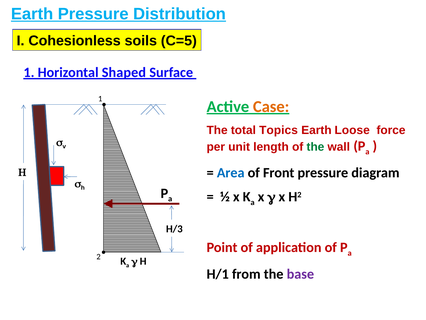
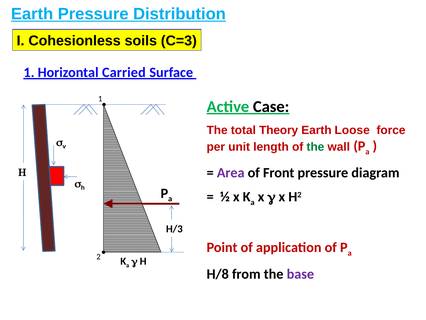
C=5: C=5 -> C=3 (179, 41)
Shaped: Shaped -> Carried (124, 72)
Case colour: orange -> black (271, 106)
Topics: Topics -> Theory (279, 130)
Area colour: blue -> purple (231, 172)
H/1: H/1 -> H/8 (218, 274)
